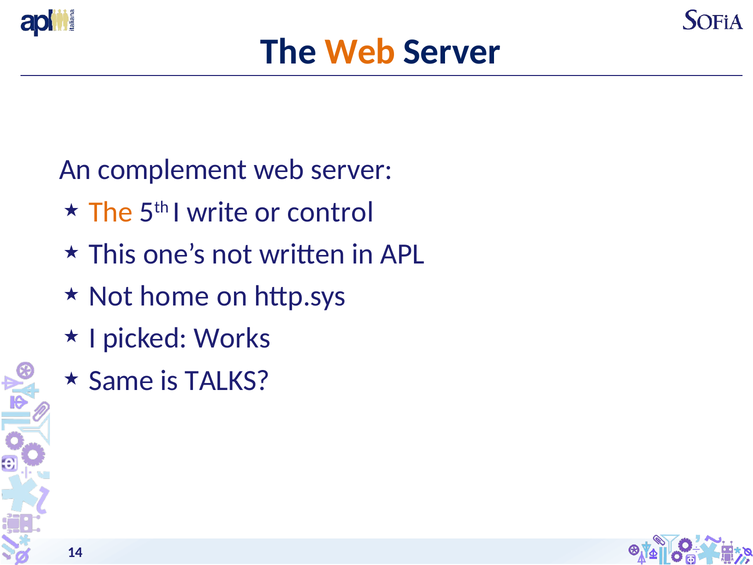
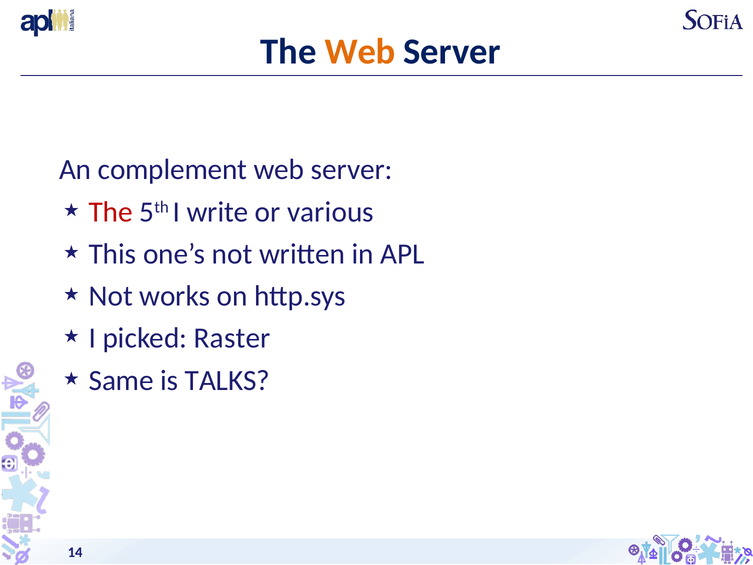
The colour: orange -> red (111, 212)
control: control -> various (331, 212)
home: home -> works (175, 296)
Works: Works -> Raster (232, 338)
